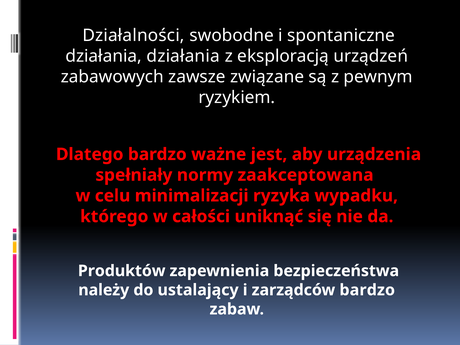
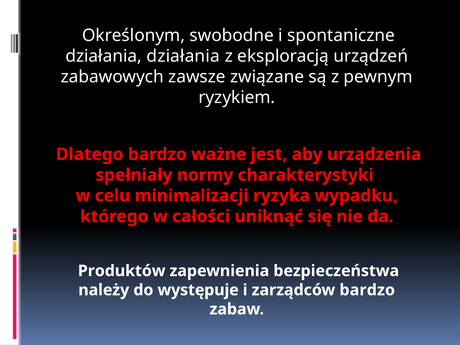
Działalności: Działalności -> Określonym (134, 35)
zaakceptowana: zaakceptowana -> charakterystyki (306, 175)
ustalający: ustalający -> występuje (198, 290)
